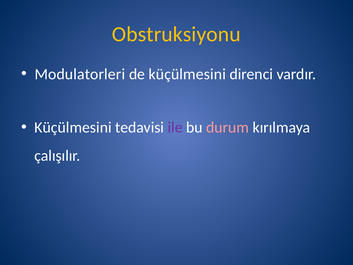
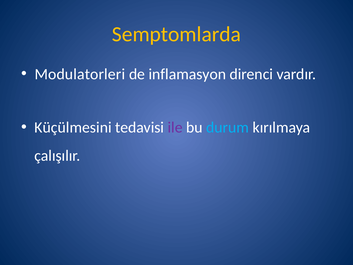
Obstruksiyonu: Obstruksiyonu -> Semptomlarda (176, 34)
de küçülmesini: küçülmesini -> inflamasyon (187, 74)
durum colour: pink -> light blue (228, 127)
